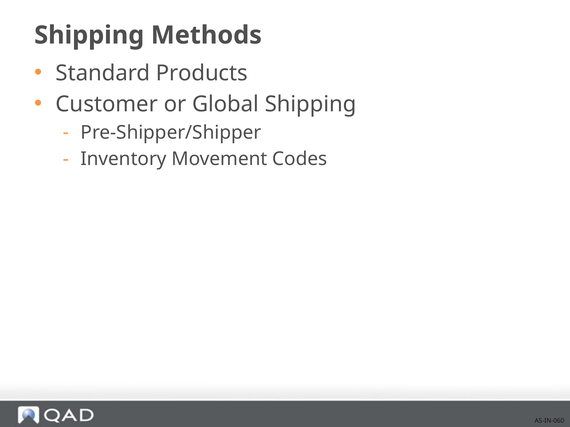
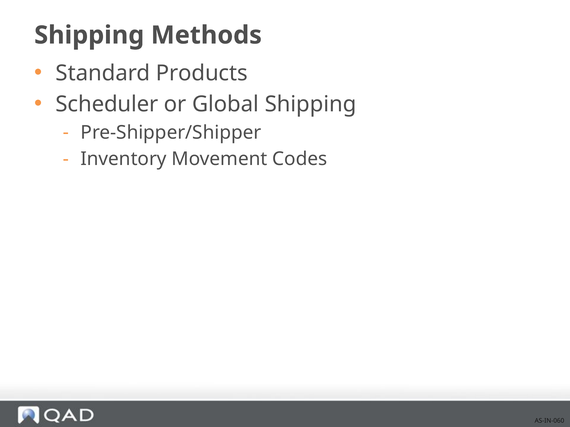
Customer: Customer -> Scheduler (107, 104)
